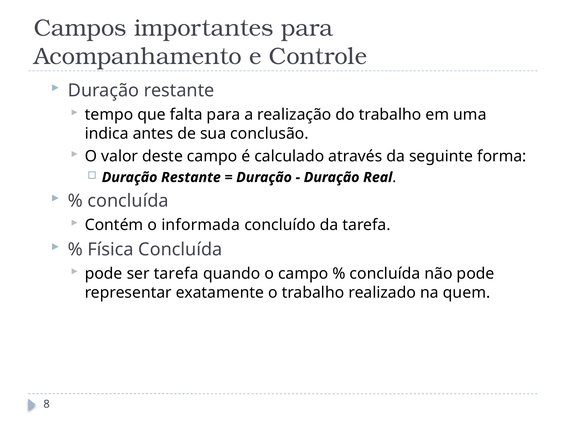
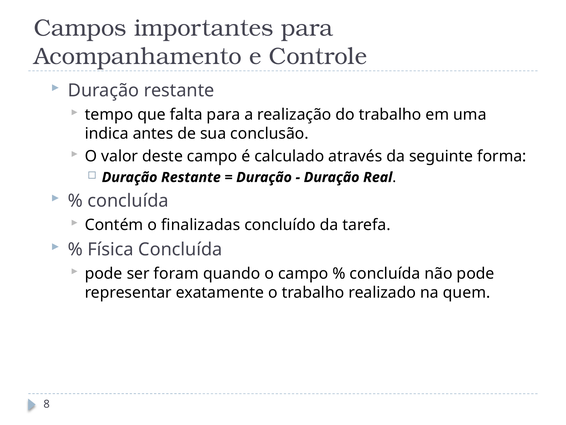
informada: informada -> finalizadas (201, 225)
ser tarefa: tarefa -> foram (176, 273)
